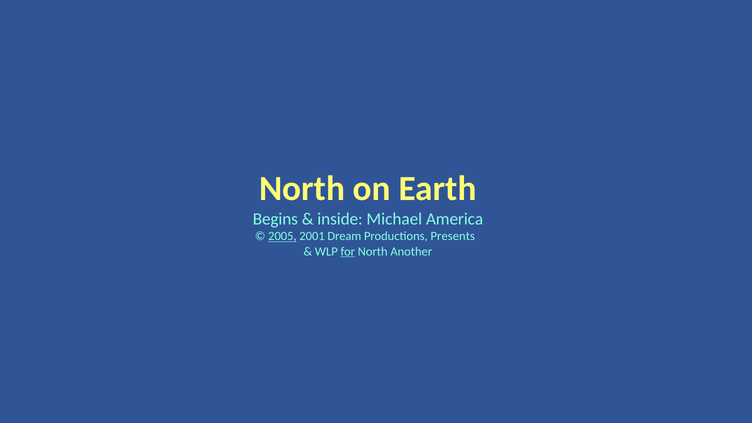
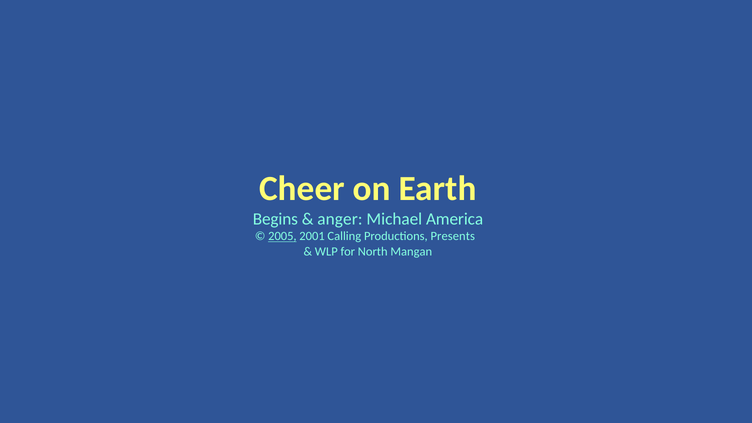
North: North -> Cheer (302, 189)
inside: inside -> anger (340, 219)
Dream: Dream -> Calling (344, 236)
for underline: present -> none (348, 251)
Another: Another -> Mangan (411, 251)
